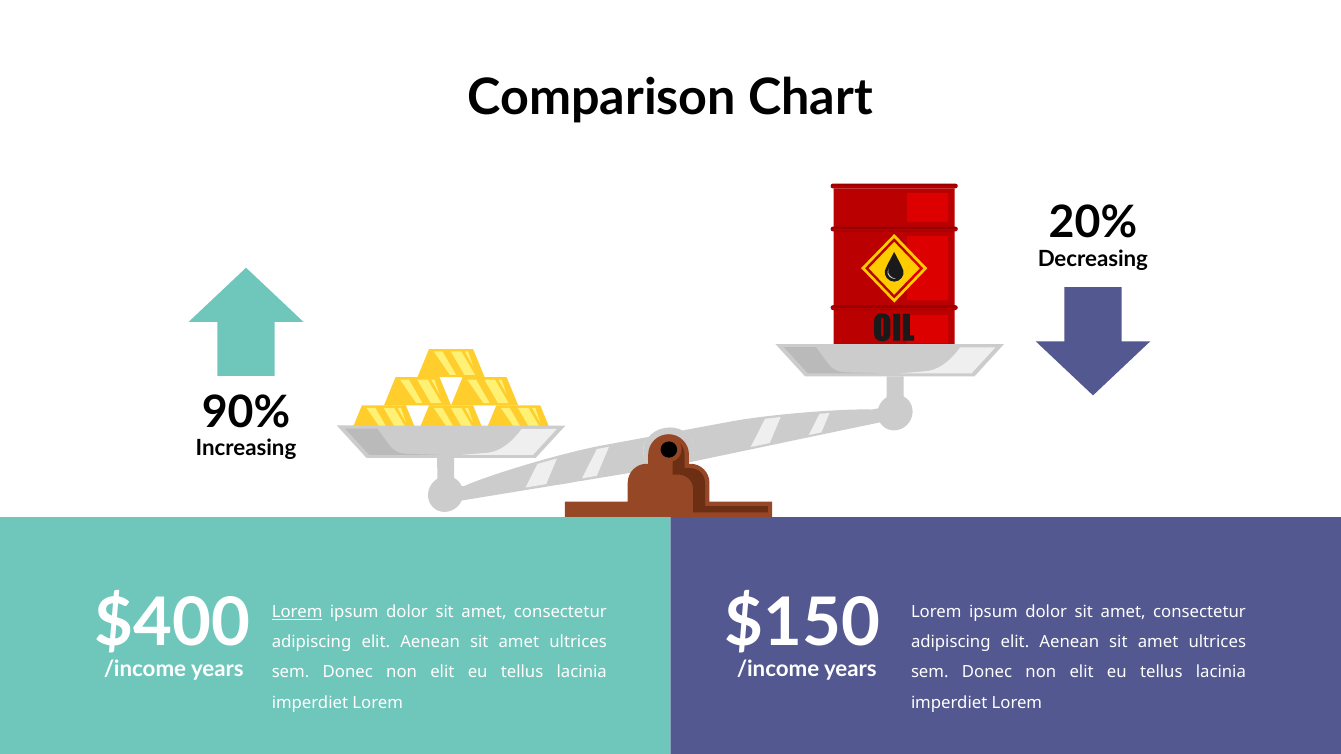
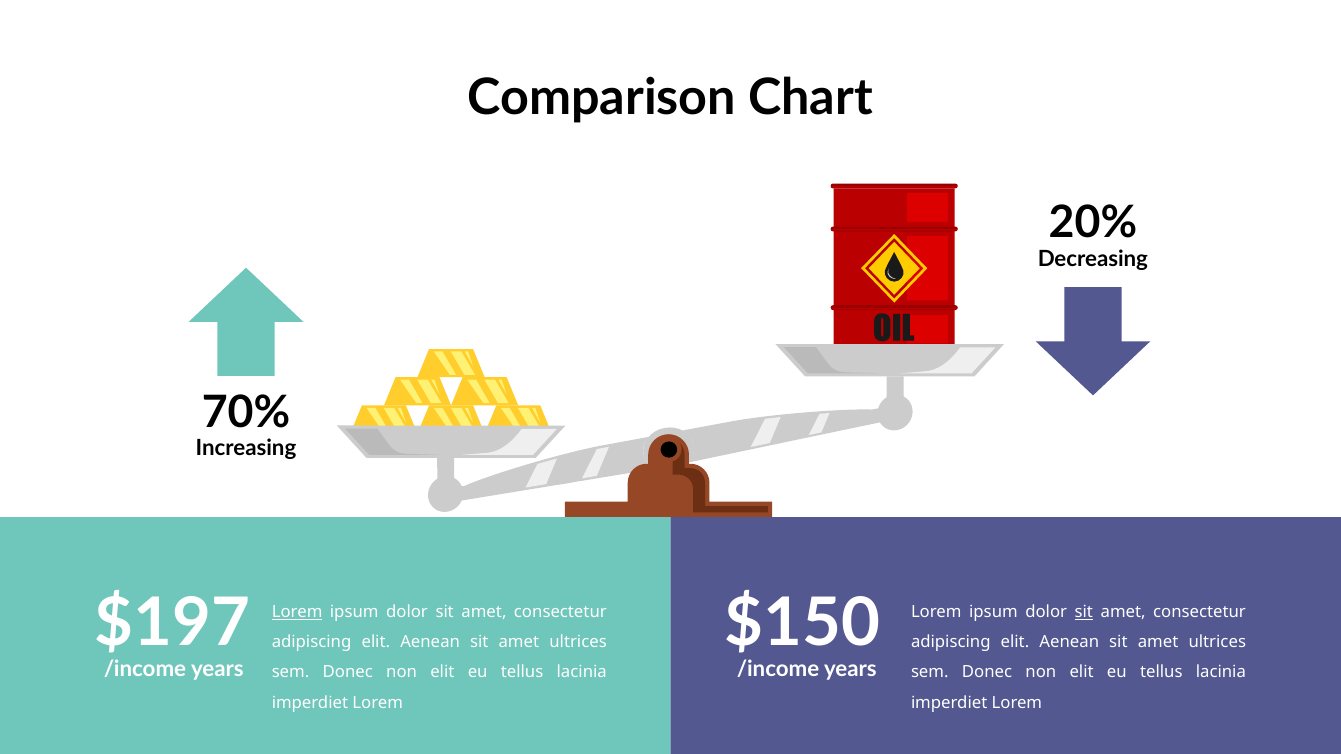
90%: 90% -> 70% (246, 413)
$400: $400 -> $197 (172, 624)
sit underline: none -> present (1084, 612)
